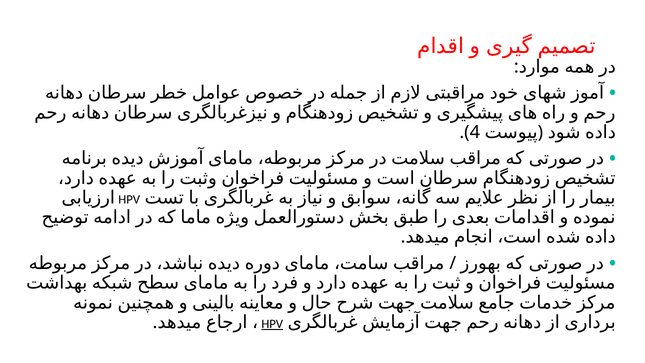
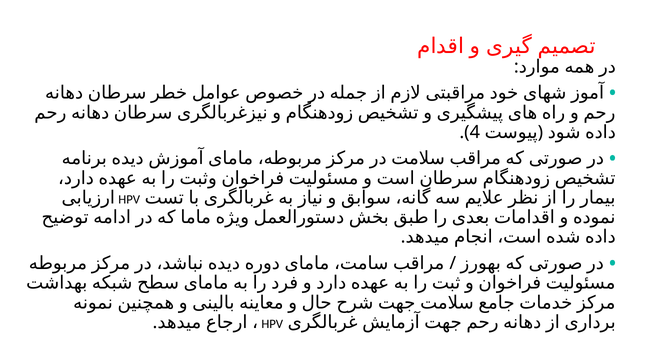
HPV underline: present -> none (272, 324)
